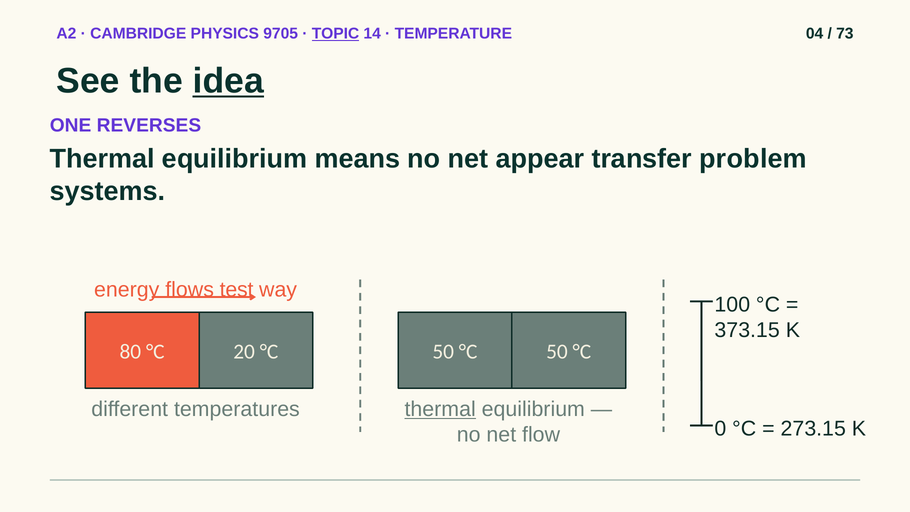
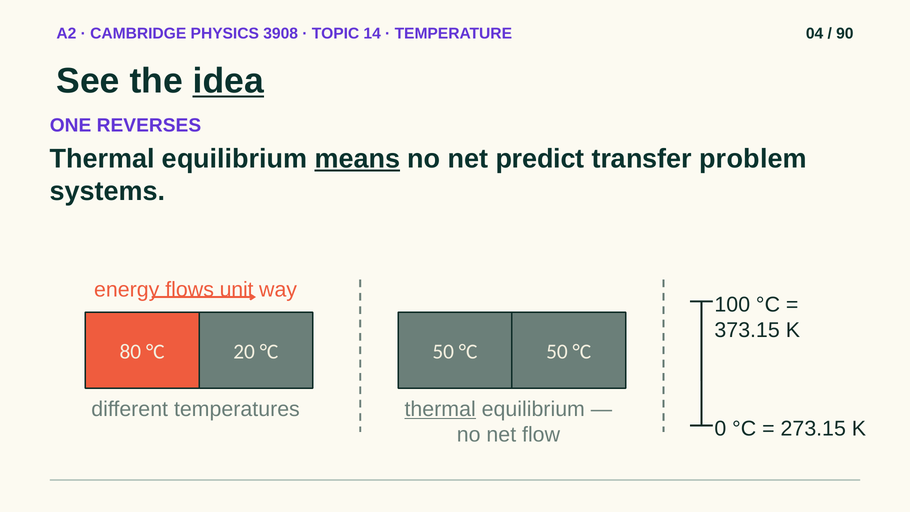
9705: 9705 -> 3908 (281, 34)
TOPIC underline: present -> none (335, 34)
73: 73 -> 90 (845, 34)
means underline: none -> present (357, 159)
appear: appear -> predict (540, 159)
test: test -> unit (237, 289)
